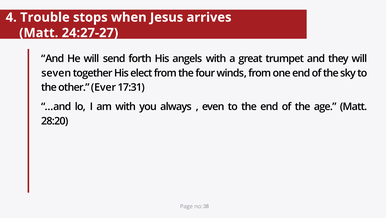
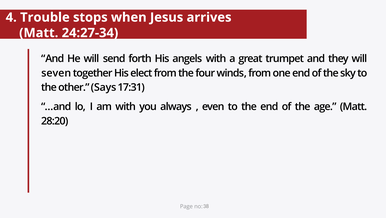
24:27-27: 24:27-27 -> 24:27-34 (90, 33)
Ever: Ever -> Says (104, 87)
